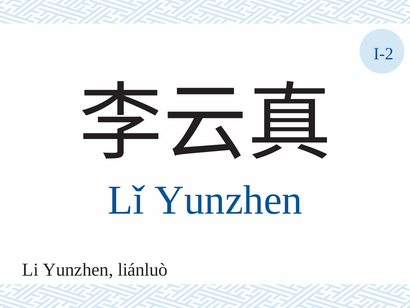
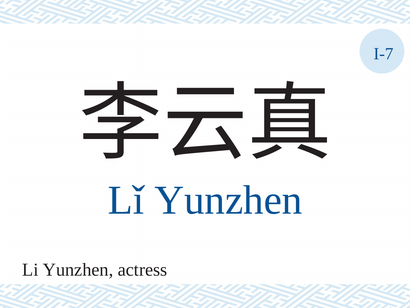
I-2: I-2 -> I-7 (383, 54)
liánluò: liánluò -> actress (143, 270)
